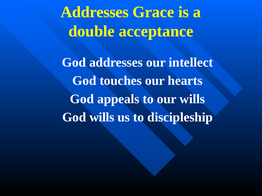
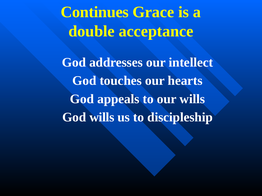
Addresses: Addresses -> Continues (95, 12)
